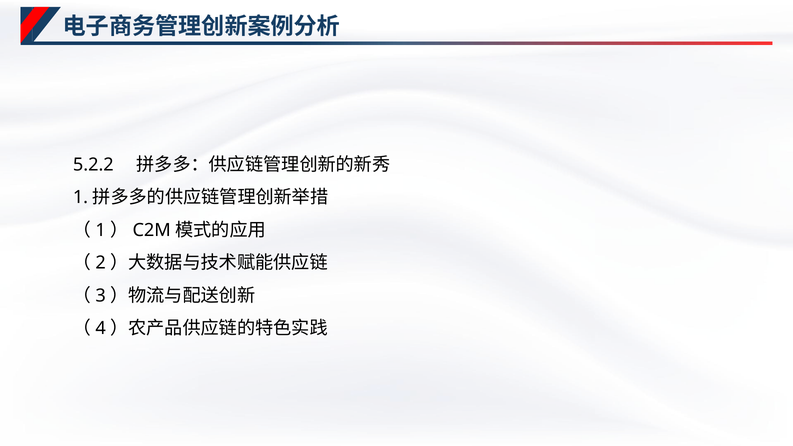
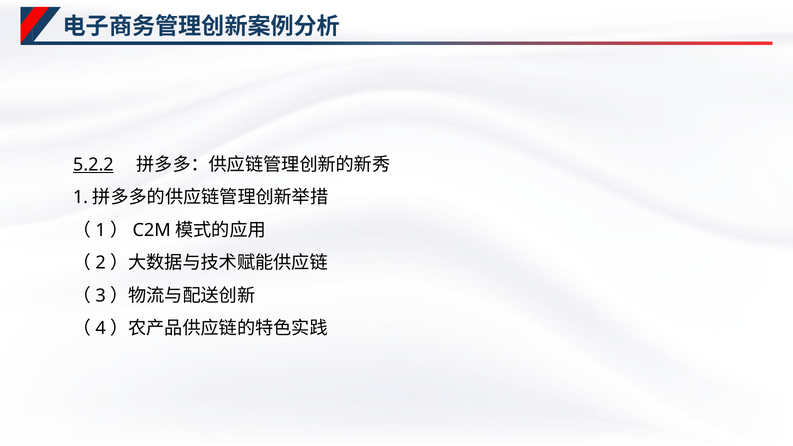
5.2.2 underline: none -> present (93, 165)
